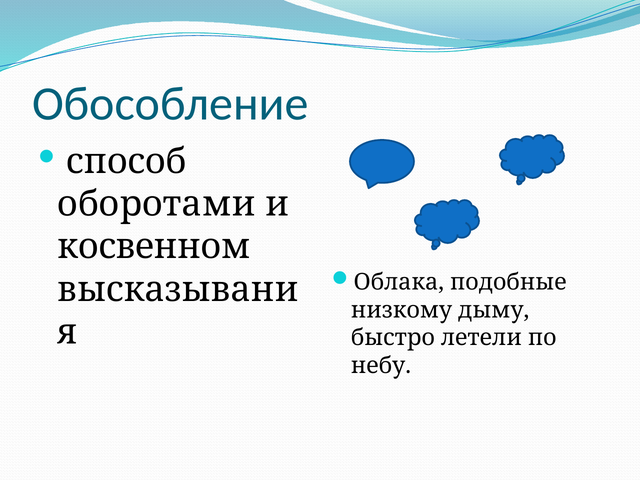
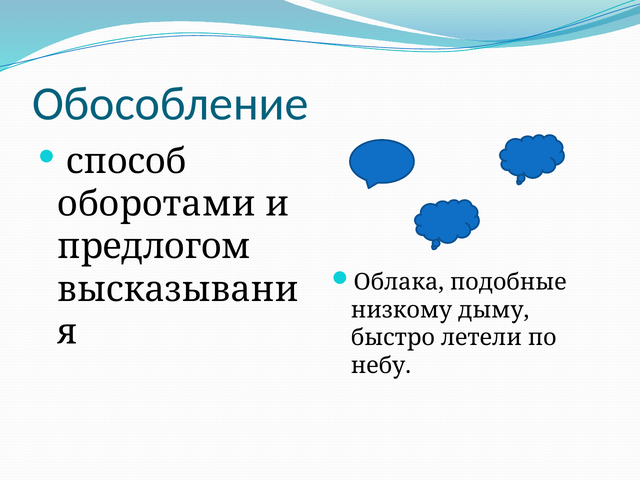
косвенном: косвенном -> предлогом (154, 247)
